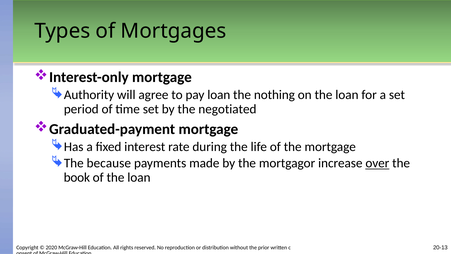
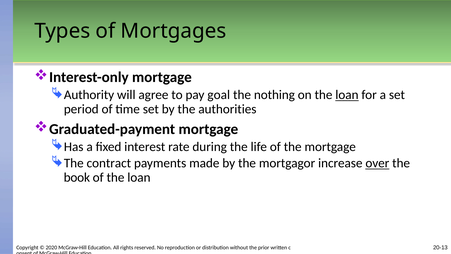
pay loan: loan -> goal (219, 95)
loan underline: none -> present (347, 95)
negotiated: negotiated -> authorities (227, 109)
because: because -> contract (109, 163)
